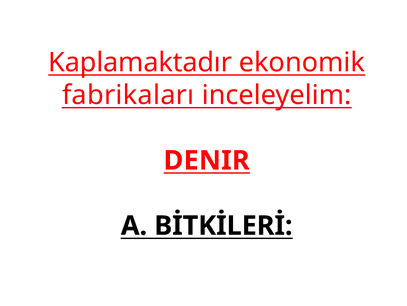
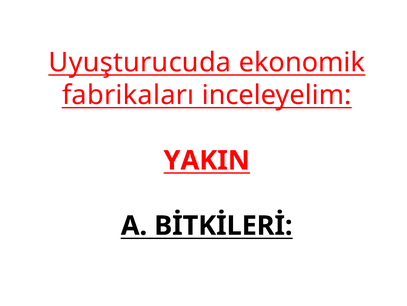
Kaplamaktadır: Kaplamaktadır -> Uyuşturucuda (140, 62)
DENIR: DENIR -> YAKIN (207, 160)
